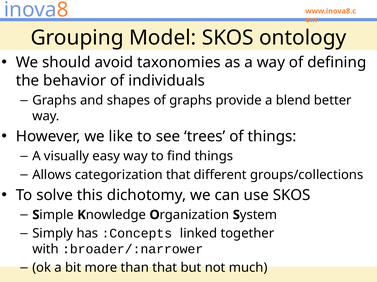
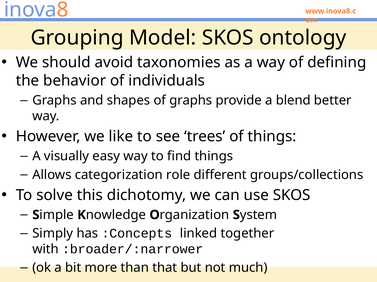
categorization that: that -> role (178, 175)
